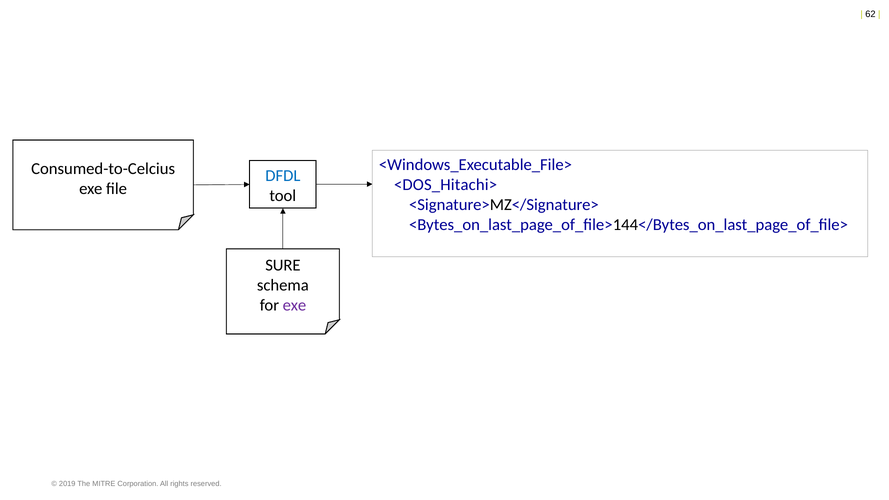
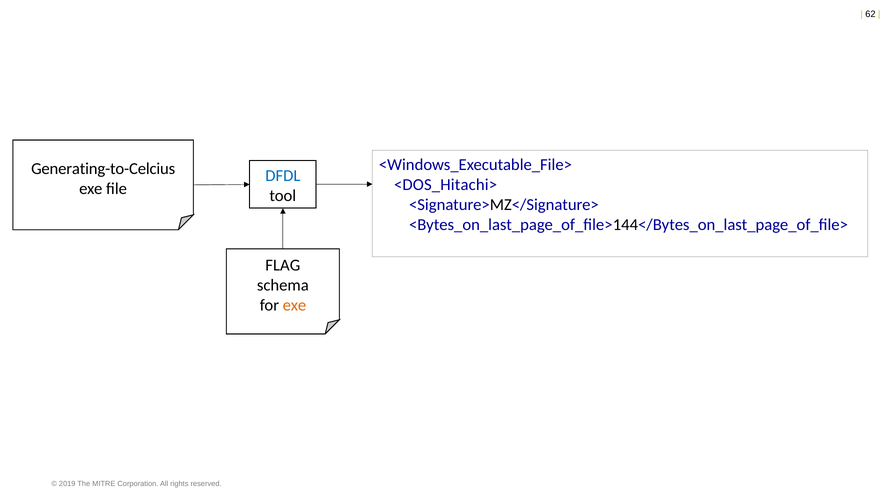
Consumed-to-Celcius: Consumed-to-Celcius -> Generating-to-Celcius (103, 169)
SURE: SURE -> FLAG (283, 265)
exe colour: purple -> orange (294, 305)
